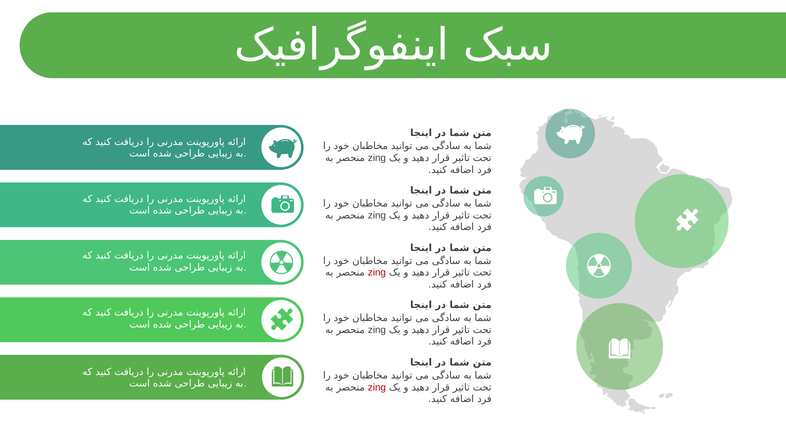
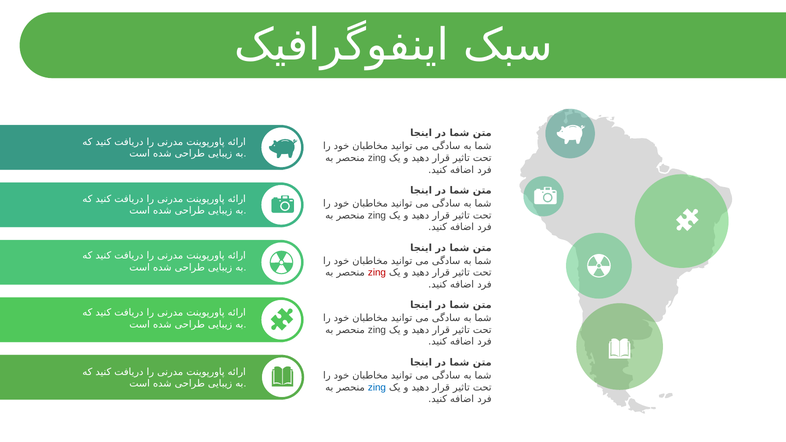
zing colour: red -> blue (377, 387)
